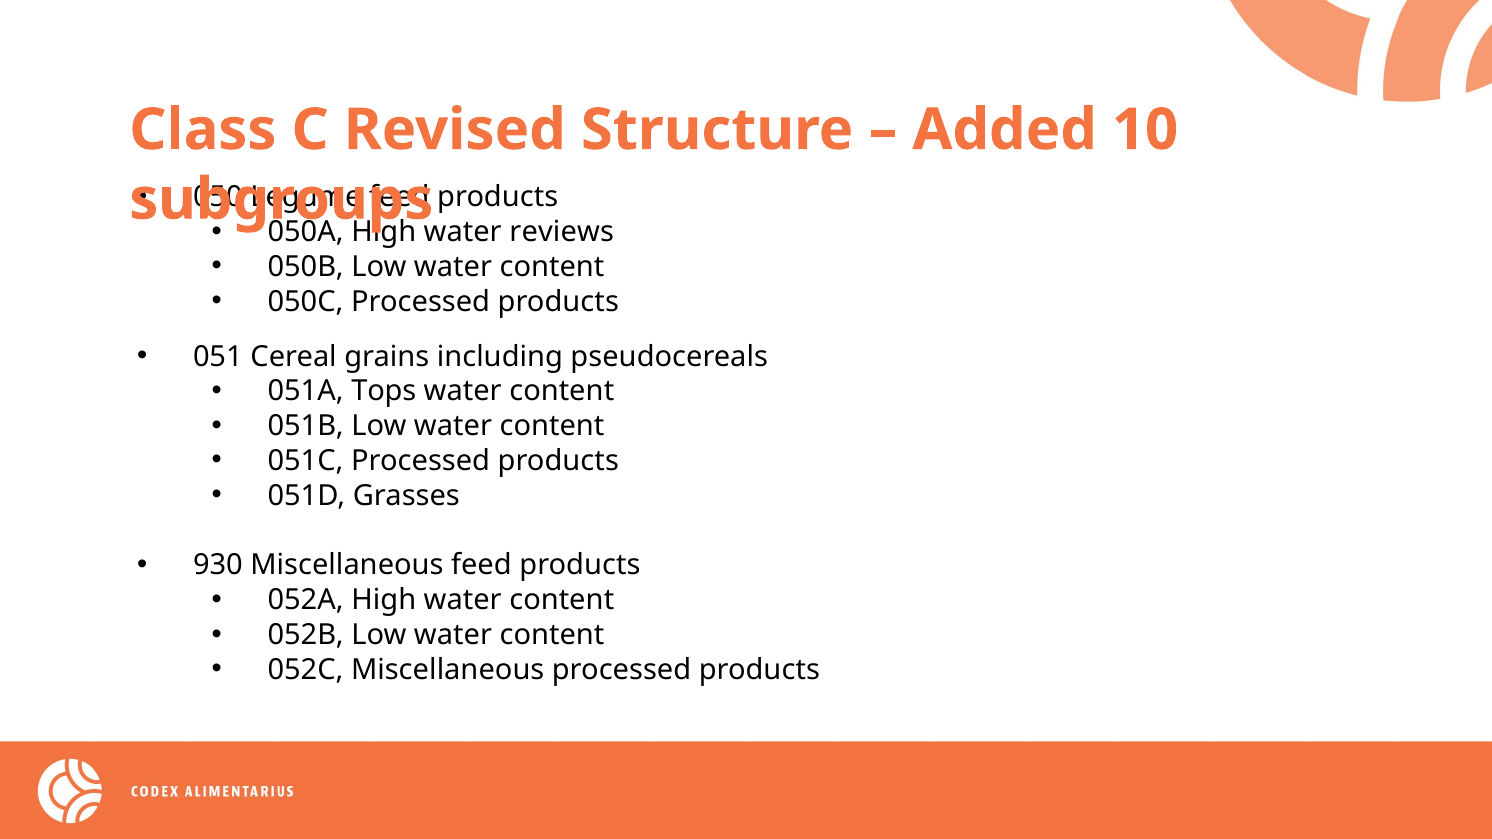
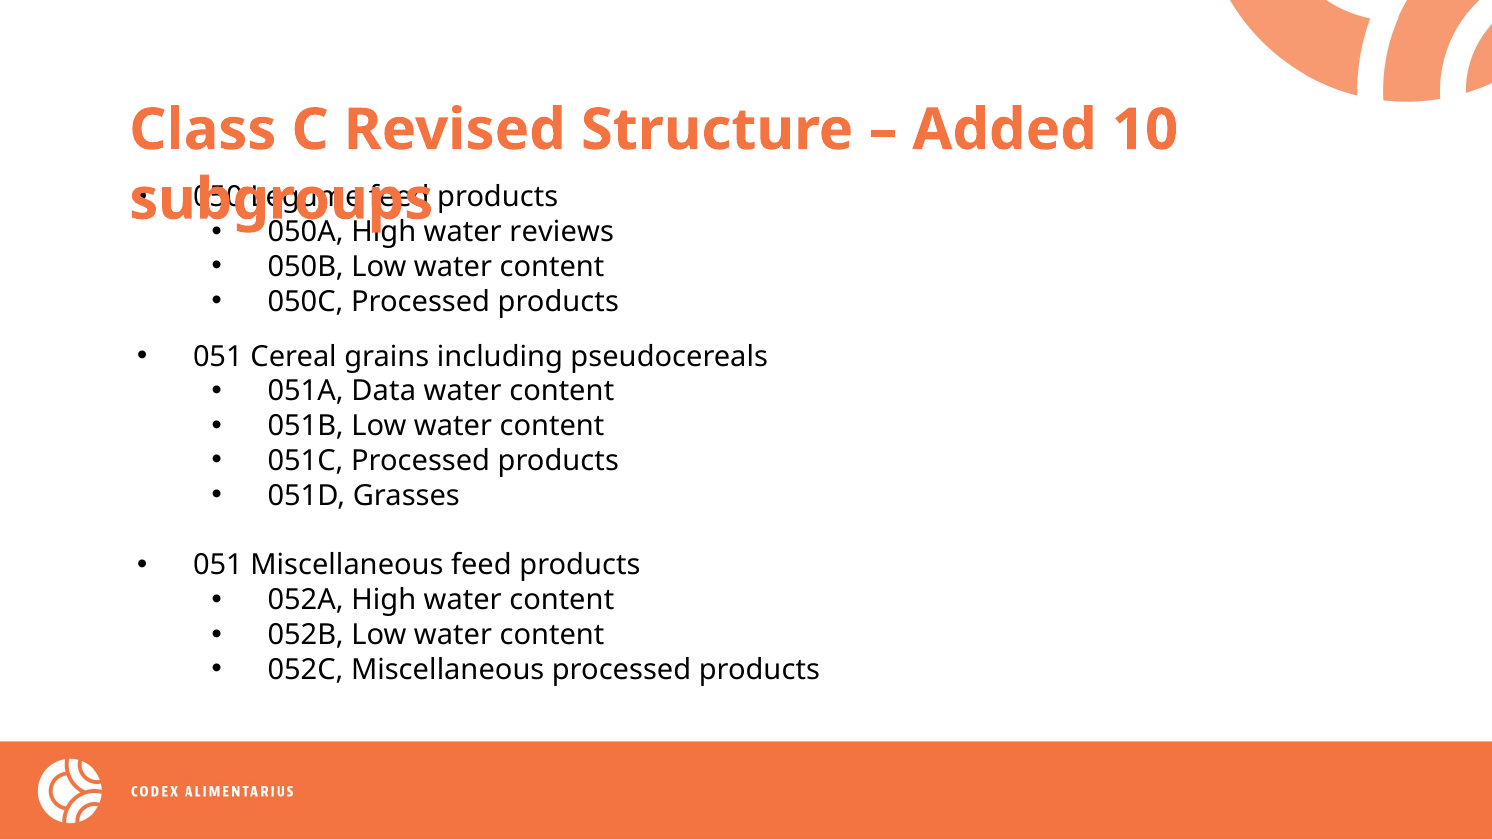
Tops: Tops -> Data (384, 391)
930: 930 -> 051 (218, 566)
